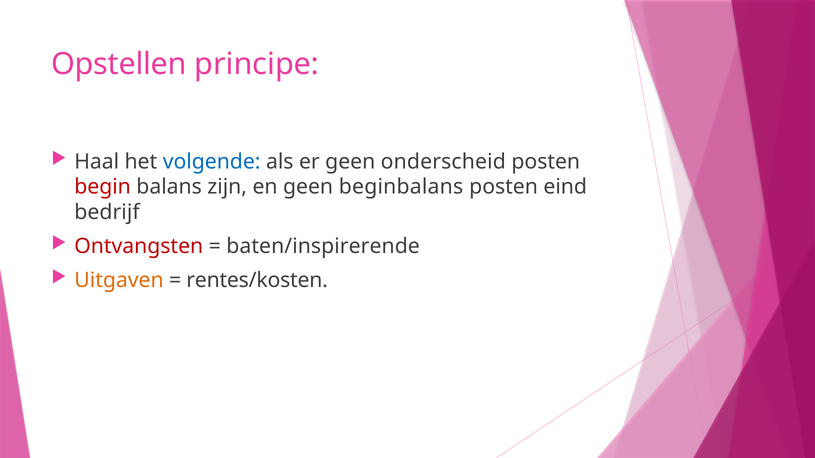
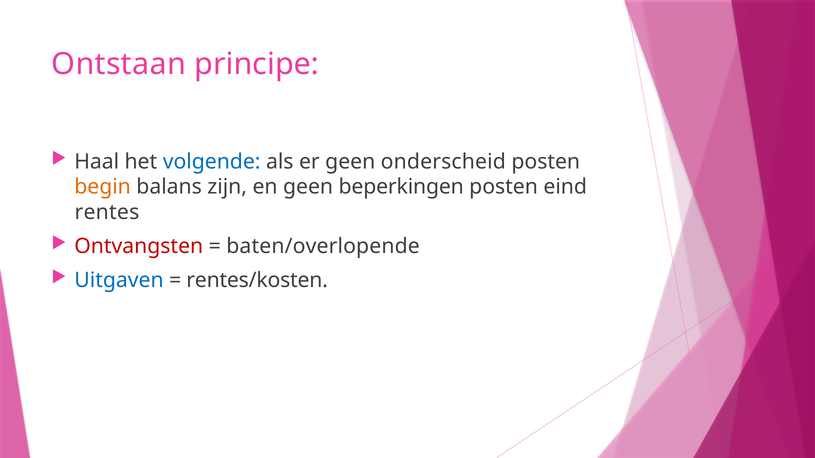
Opstellen: Opstellen -> Ontstaan (119, 64)
begin colour: red -> orange (103, 187)
beginbalans: beginbalans -> beperkingen (401, 187)
bedrijf: bedrijf -> rentes (107, 213)
baten/inspirerende: baten/inspirerende -> baten/overlopende (323, 246)
Uitgaven colour: orange -> blue (119, 280)
